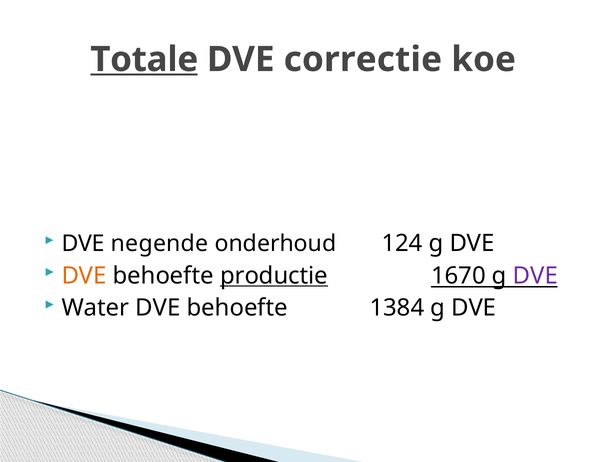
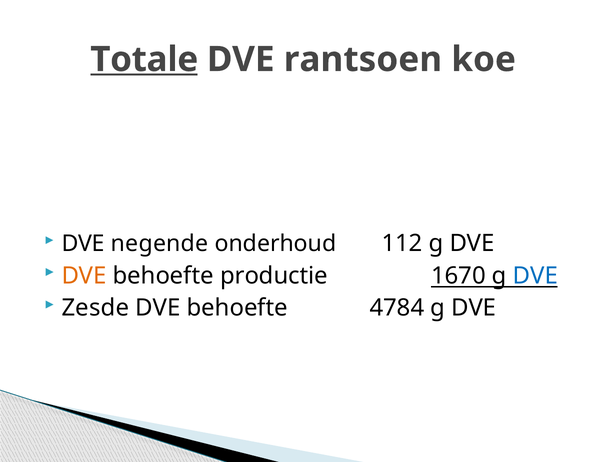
correctie: correctie -> rantsoen (363, 59)
124: 124 -> 112 (402, 244)
productie underline: present -> none (274, 276)
DVE colour: purple -> blue (535, 276)
Water: Water -> Zesde (95, 308)
1384: 1384 -> 4784 (397, 308)
